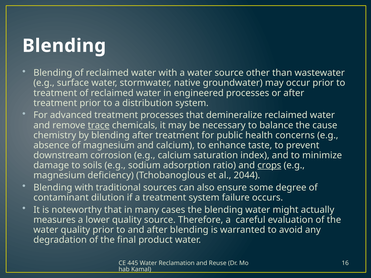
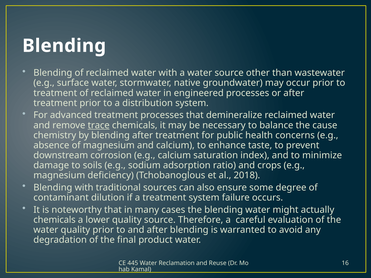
crops underline: present -> none (269, 165)
2044: 2044 -> 2018 (247, 175)
measures: measures -> chemicals (55, 220)
